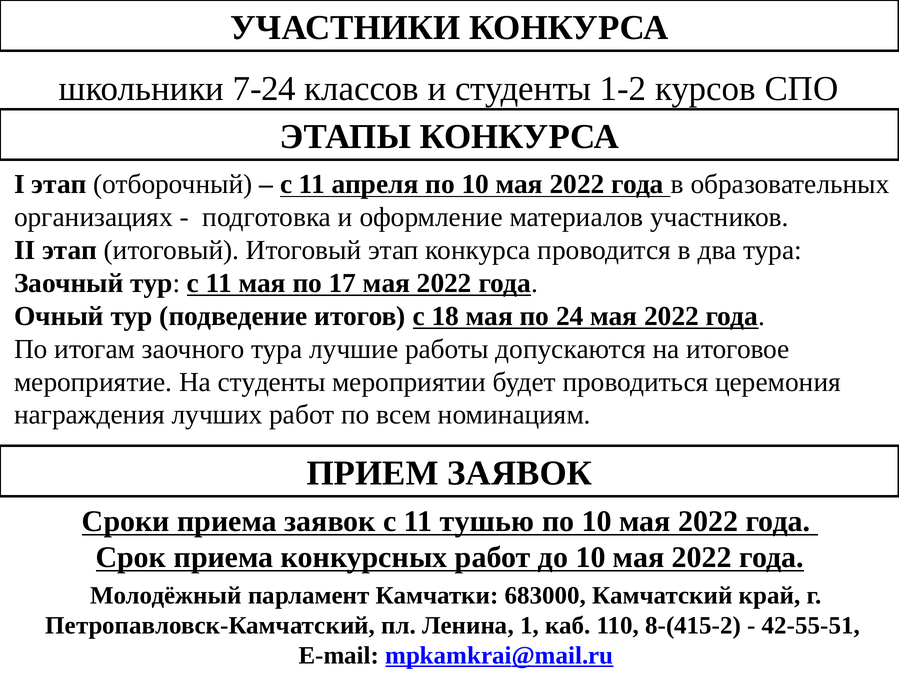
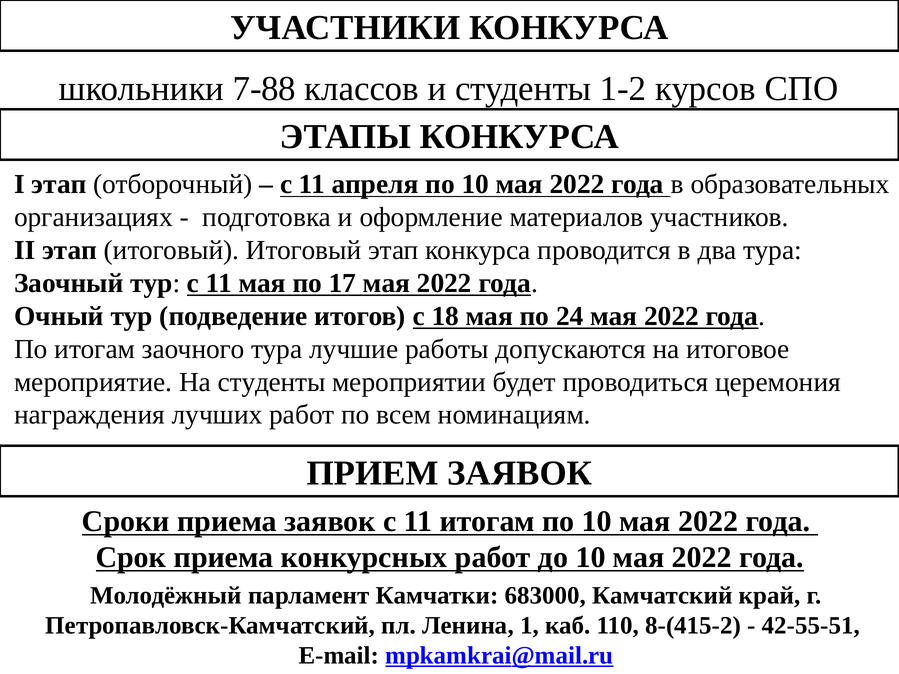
7-24: 7-24 -> 7-88 (264, 89)
11 тушью: тушью -> итогам (487, 522)
